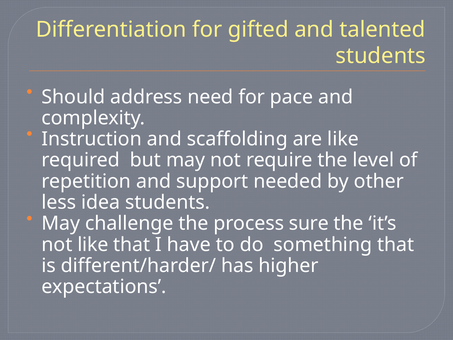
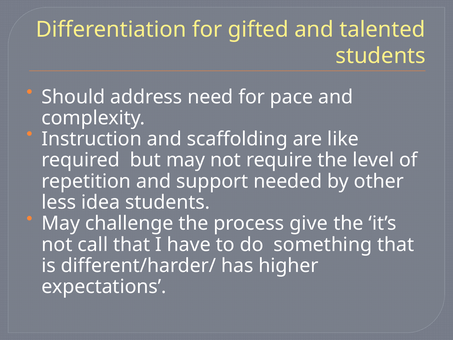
sure: sure -> give (309, 223)
not like: like -> call (93, 244)
